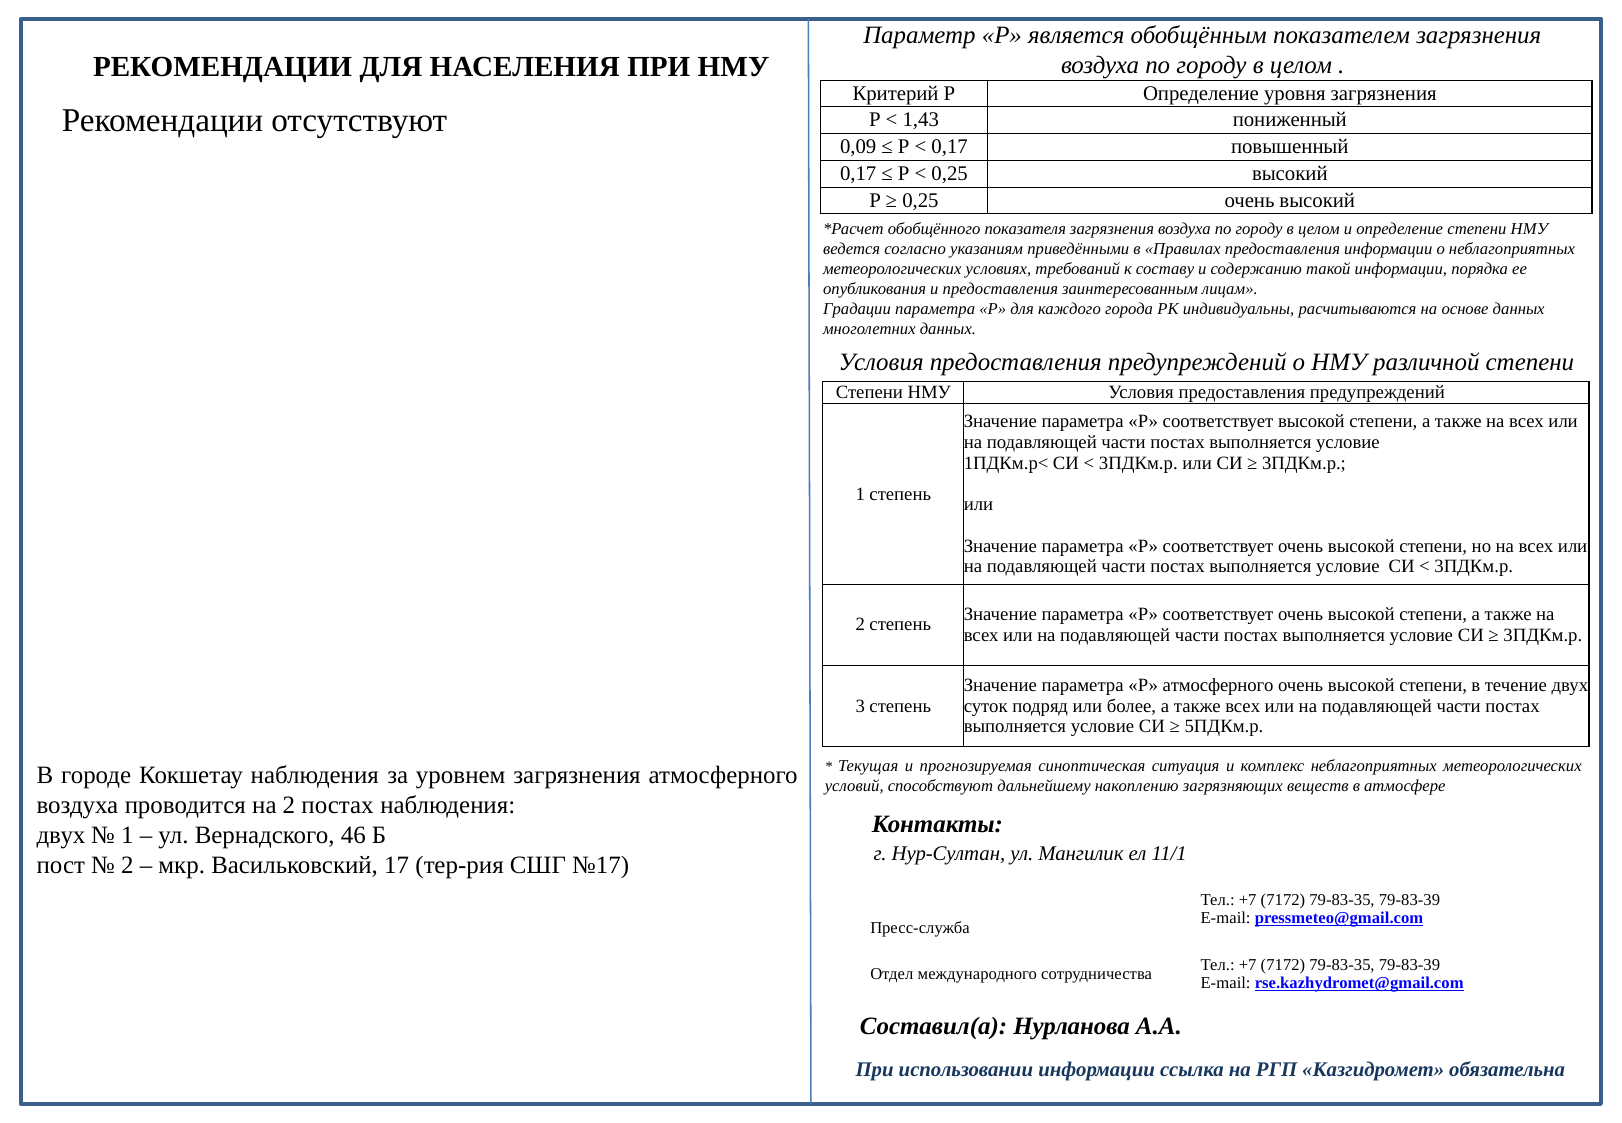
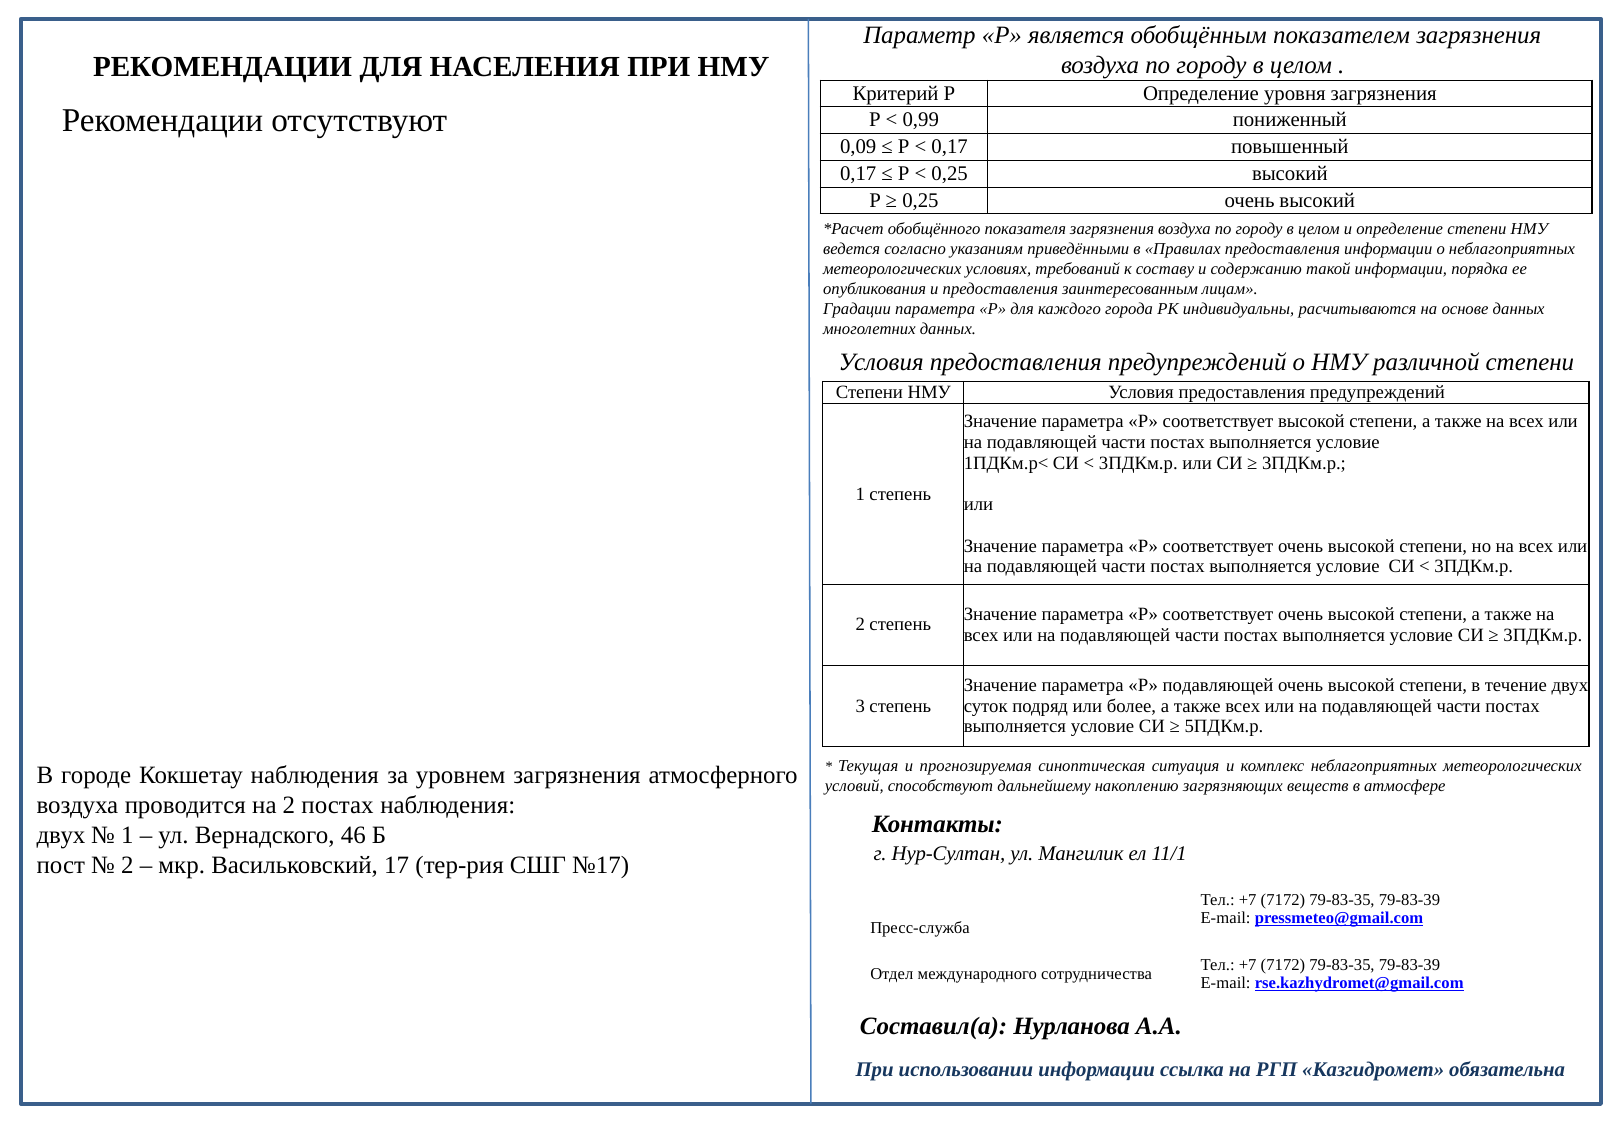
1,43: 1,43 -> 0,99 (921, 120)
Р атмосферного: атмосферного -> подавляющей (1218, 685)
